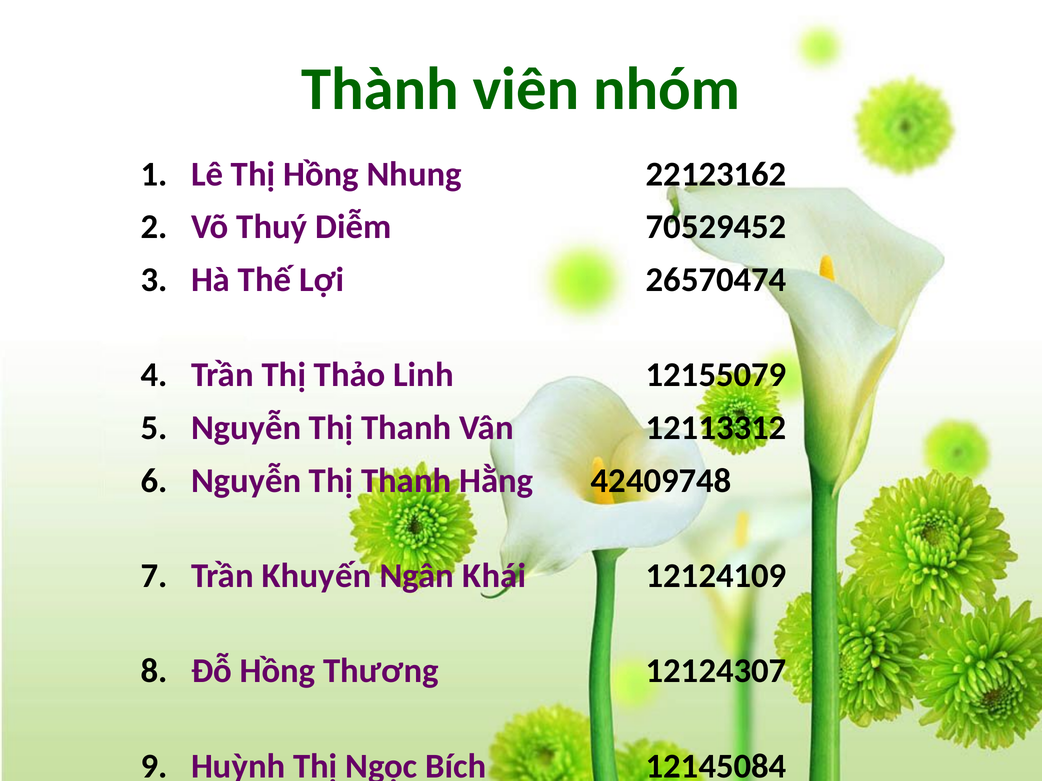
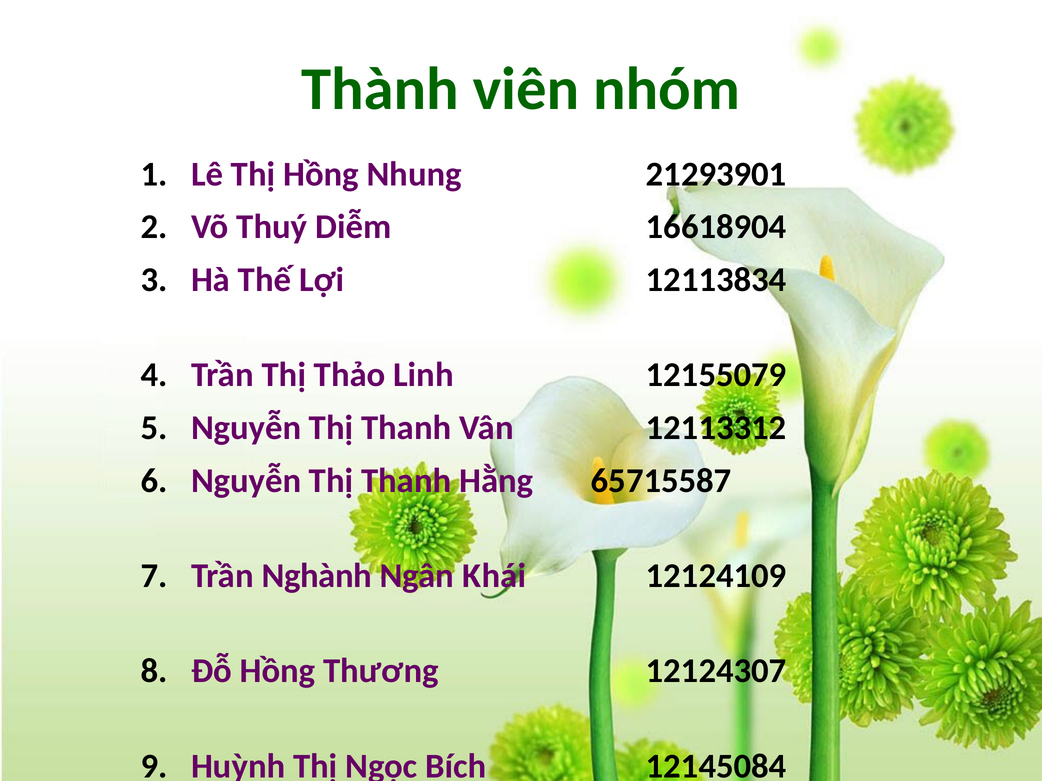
22123162: 22123162 -> 21293901 (716, 174)
70529452: 70529452 -> 16618904 (716, 227)
26570474: 26570474 -> 12113834 (716, 280)
42409748: 42409748 -> 65715587 (661, 481)
Khuyến: Khuyến -> Nghành (317, 576)
